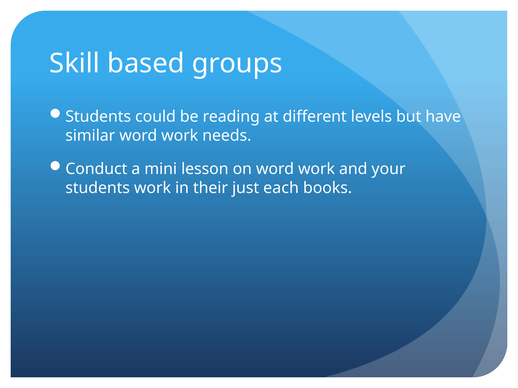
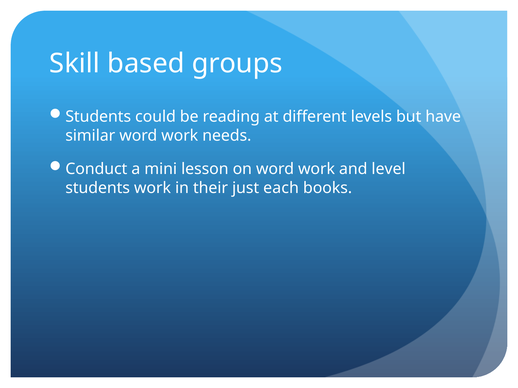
your: your -> level (389, 169)
